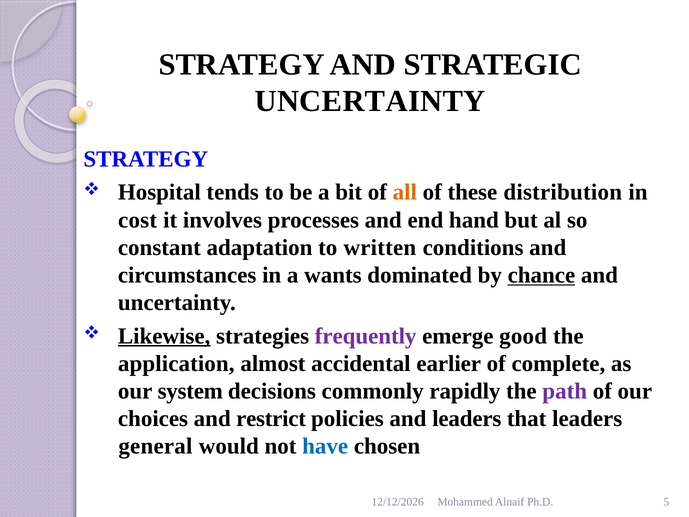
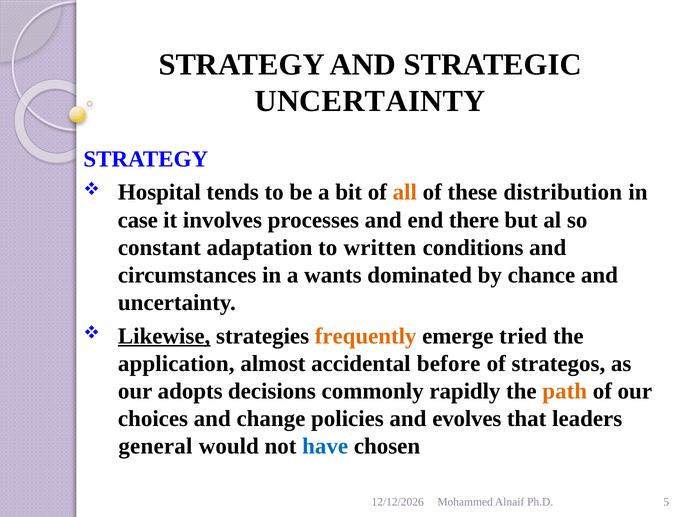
cost: cost -> case (138, 220)
hand: hand -> there (474, 220)
chance underline: present -> none (541, 275)
frequently colour: purple -> orange (366, 336)
good: good -> tried (523, 336)
earlier: earlier -> before (449, 363)
complete: complete -> strategos (558, 363)
system: system -> adopts (190, 391)
path colour: purple -> orange (565, 391)
restrict: restrict -> change (271, 418)
and leaders: leaders -> evolves (467, 418)
